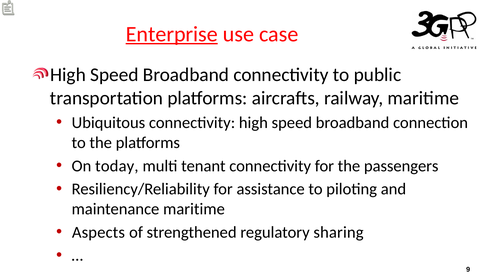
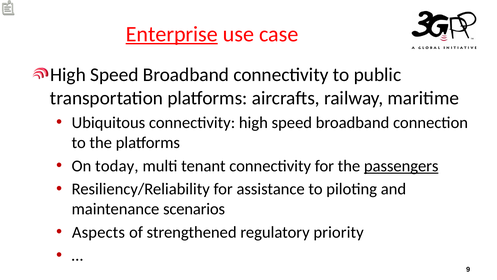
passengers underline: none -> present (401, 166)
maintenance maritime: maritime -> scenarios (194, 209)
sharing: sharing -> priority (339, 232)
